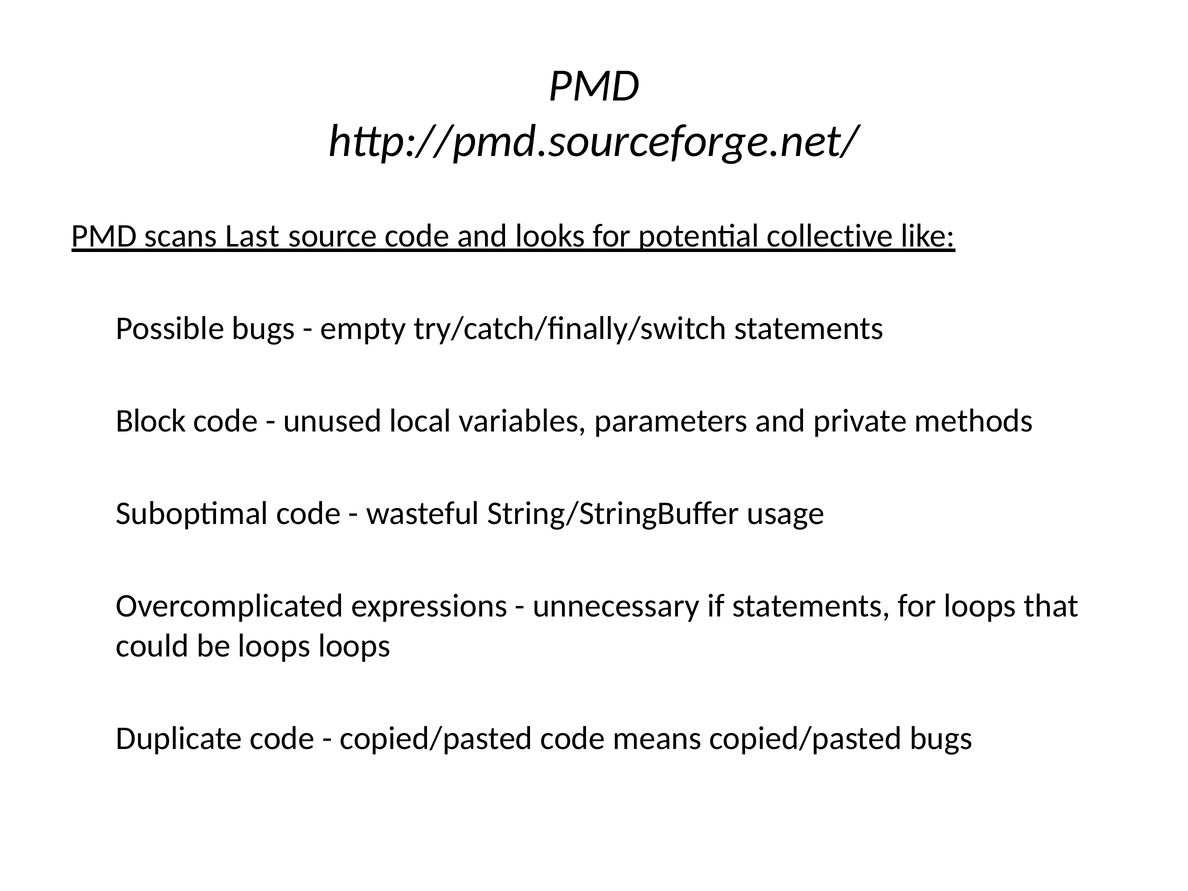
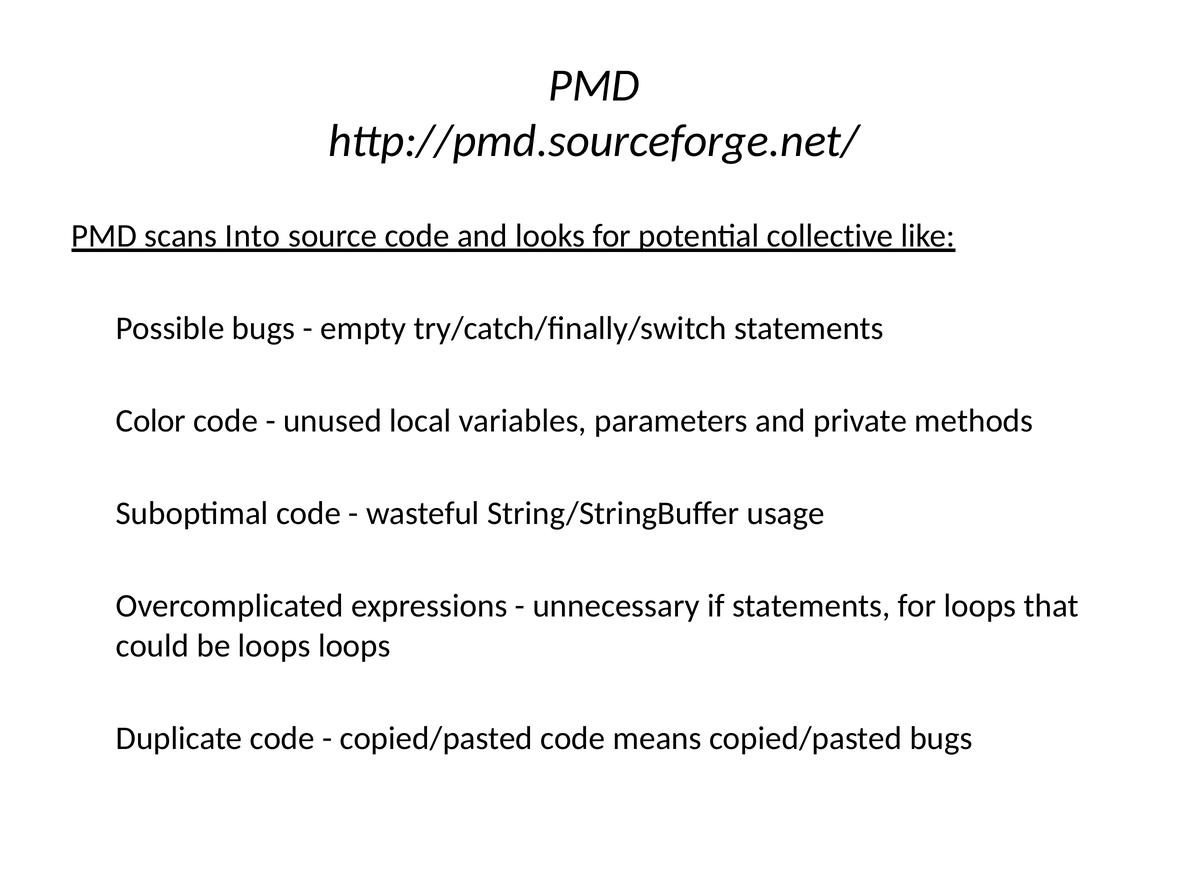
Last: Last -> Into (252, 236)
Block: Block -> Color (151, 421)
